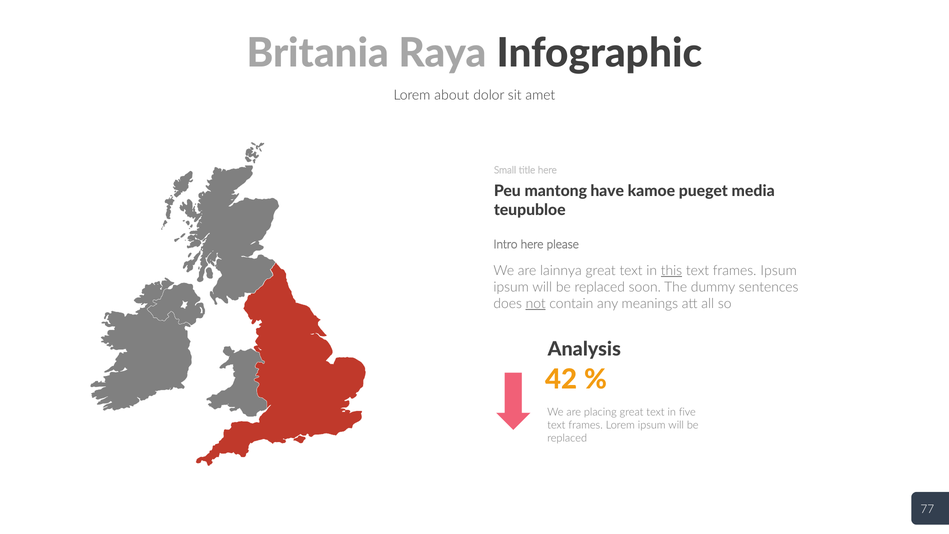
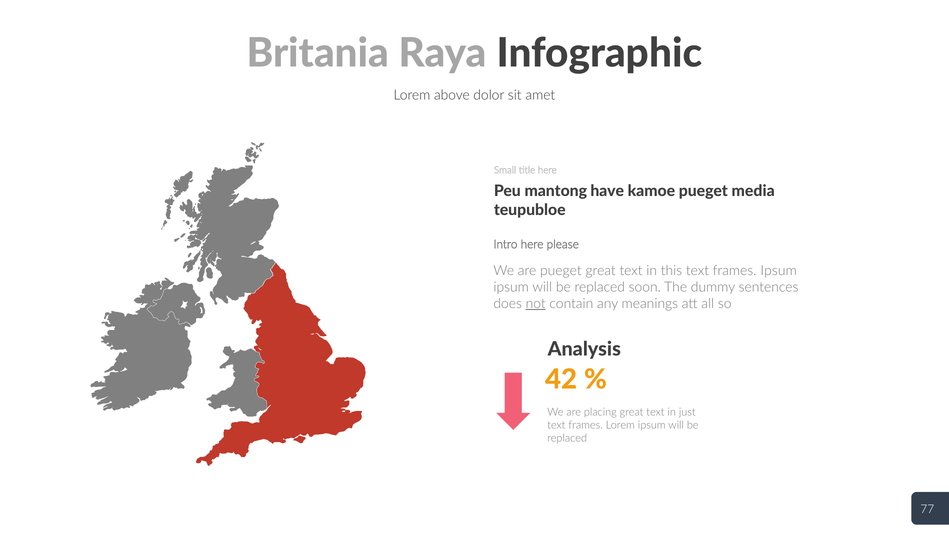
about: about -> above (452, 95)
are lainnya: lainnya -> pueget (561, 270)
this underline: present -> none (671, 270)
five: five -> just (687, 412)
